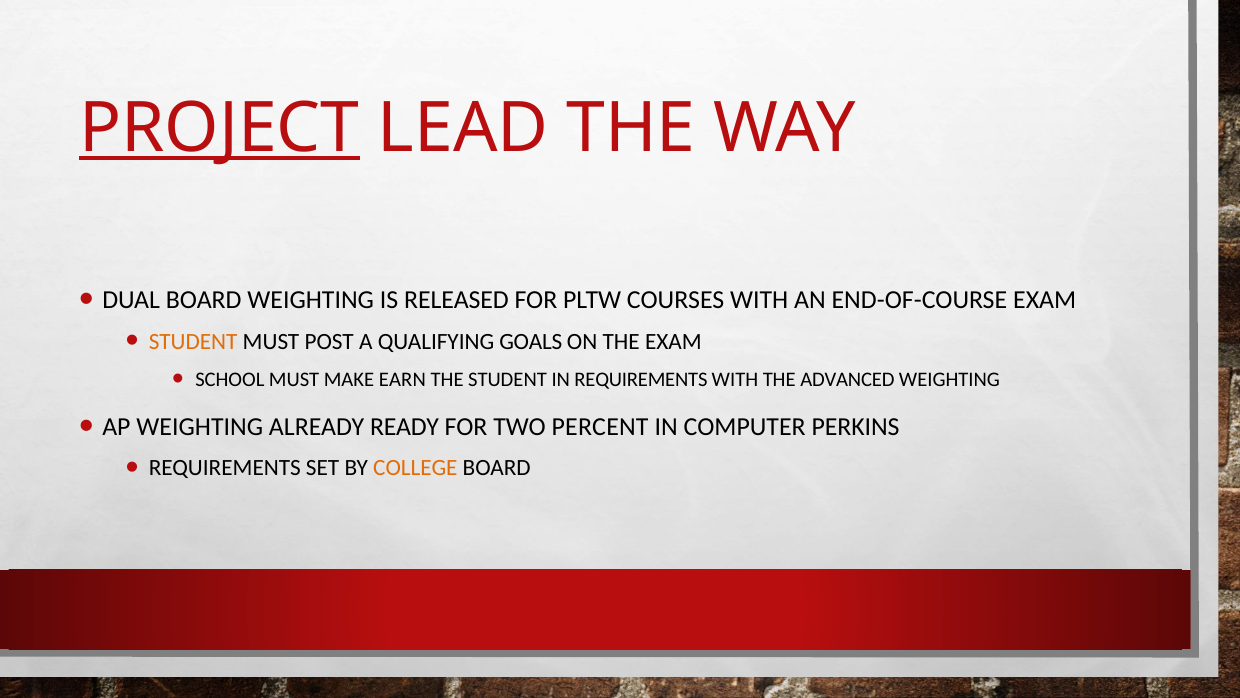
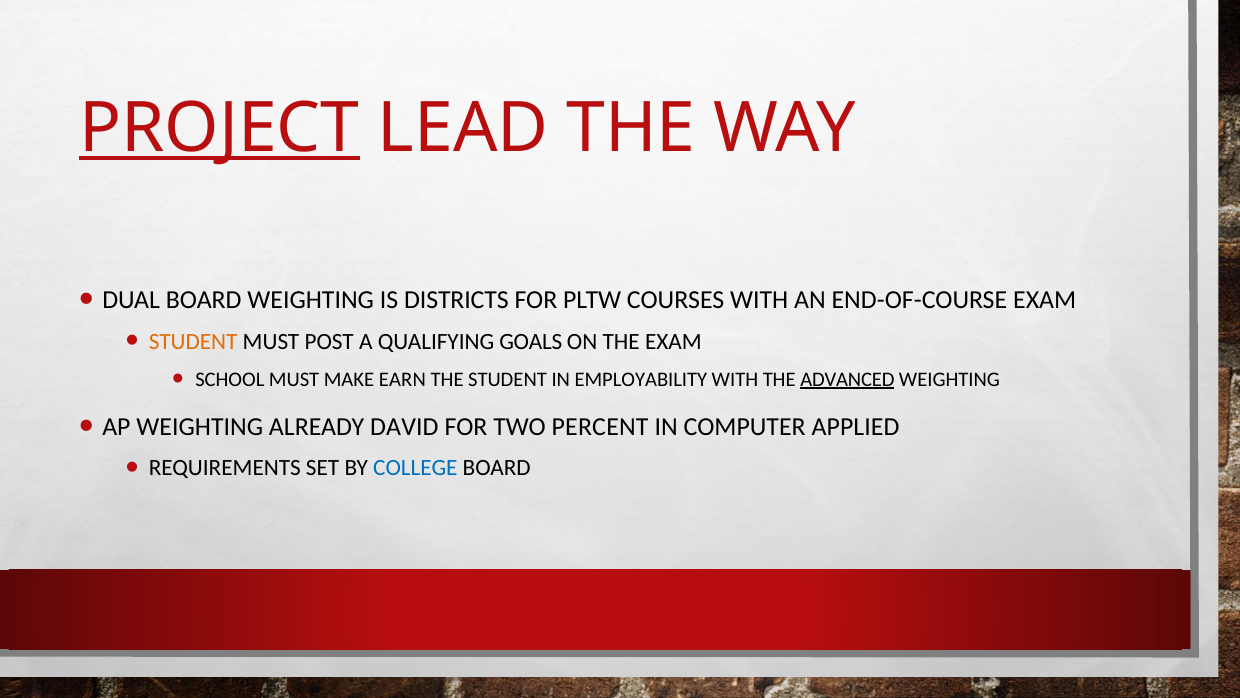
RELEASED: RELEASED -> DISTRICTS (456, 300)
IN REQUIREMENTS: REQUIREMENTS -> EMPLOYABILITY (641, 379)
ADVANCED underline: none -> present (847, 379)
READY: READY -> DAVID (404, 426)
PERKINS: PERKINS -> APPLIED (856, 426)
COLLEGE colour: orange -> blue (415, 468)
